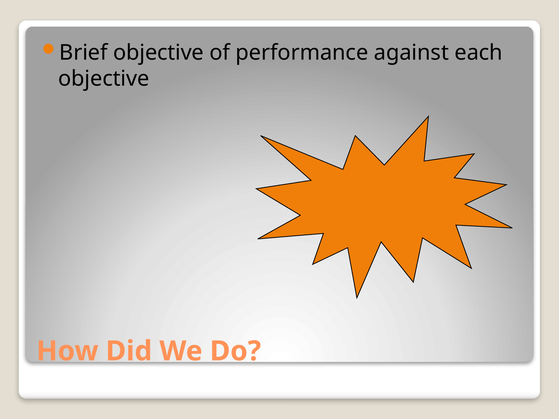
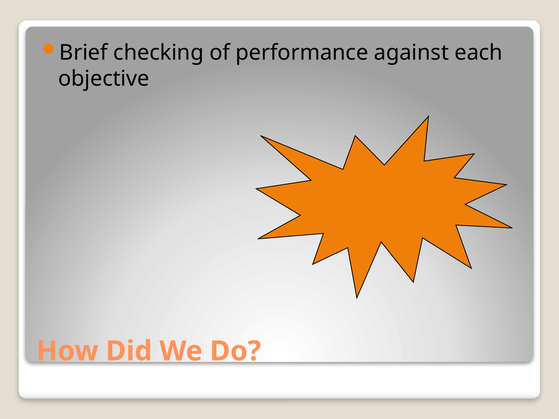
Brief objective: objective -> checking (159, 53)
